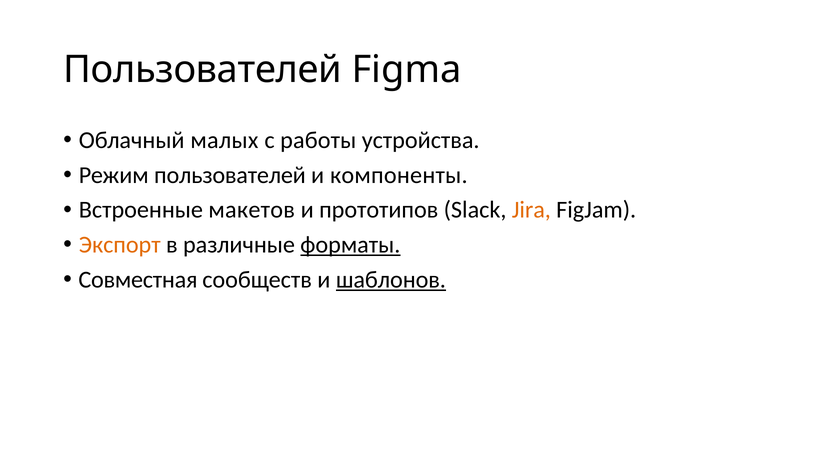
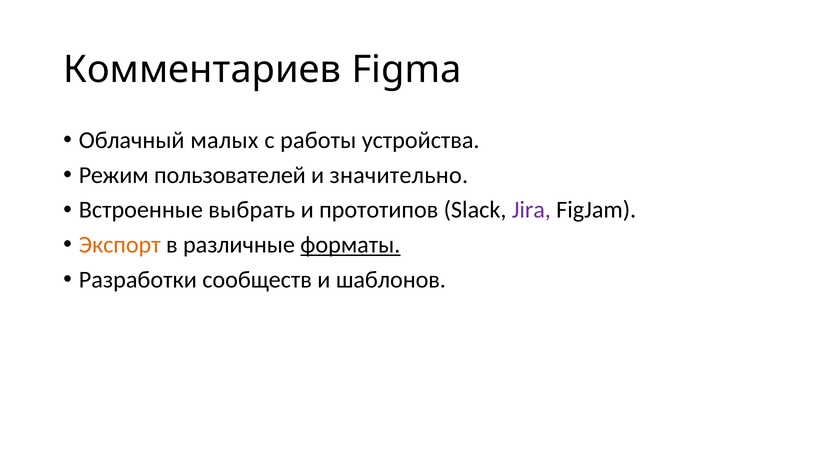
Пользователей: Пользователей -> Комментариев (202, 70)
компоненты: компоненты -> значительно (399, 175)
макетов: макетов -> выбрать (252, 210)
Jira colour: orange -> purple (531, 210)
Совместная: Совместная -> Разработки (138, 280)
шаблонов underline: present -> none (391, 280)
